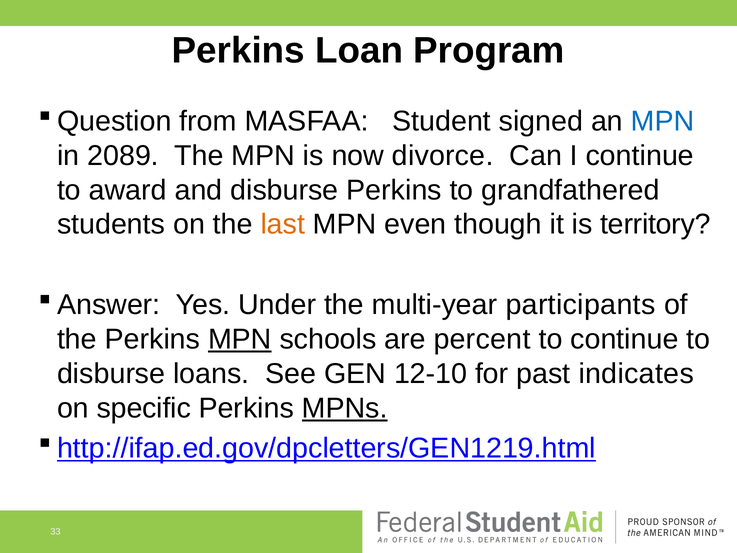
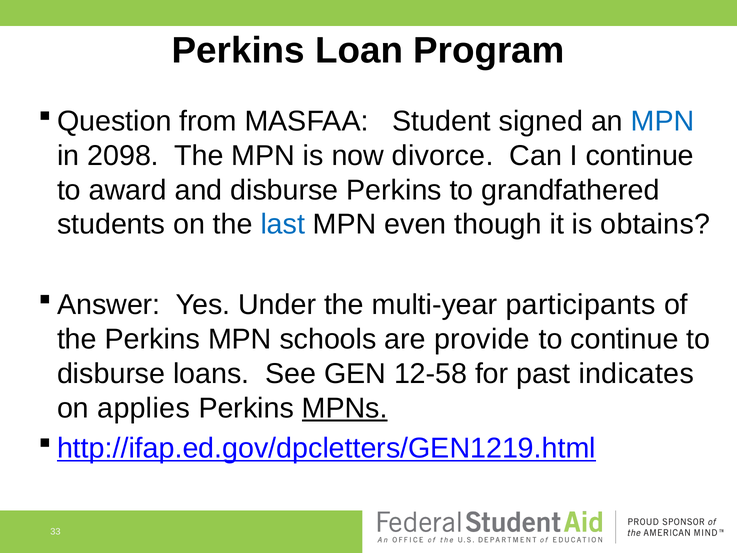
2089: 2089 -> 2098 (123, 156)
last colour: orange -> blue (283, 224)
territory: territory -> obtains (655, 224)
MPN underline: present -> none (240, 339)
percent: percent -> provide (482, 339)
12-10: 12-10 -> 12-58 (431, 374)
specific: specific -> applies (144, 408)
